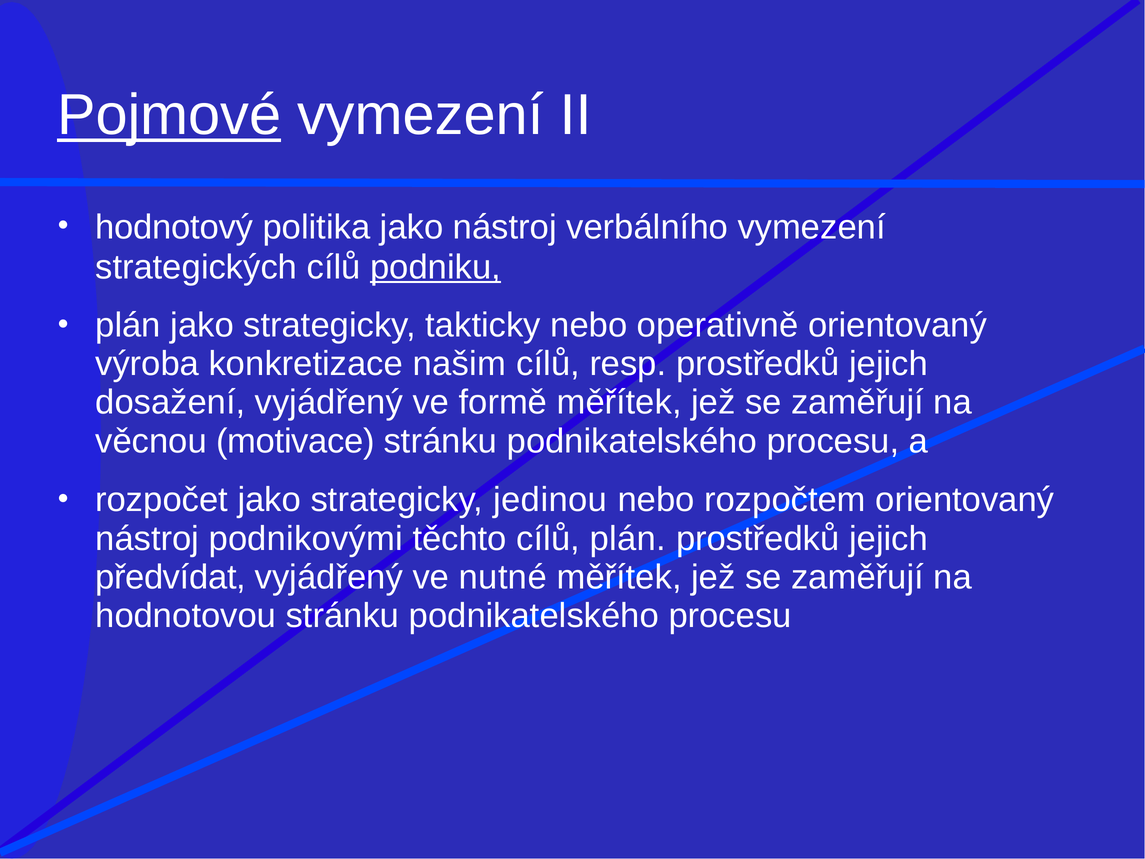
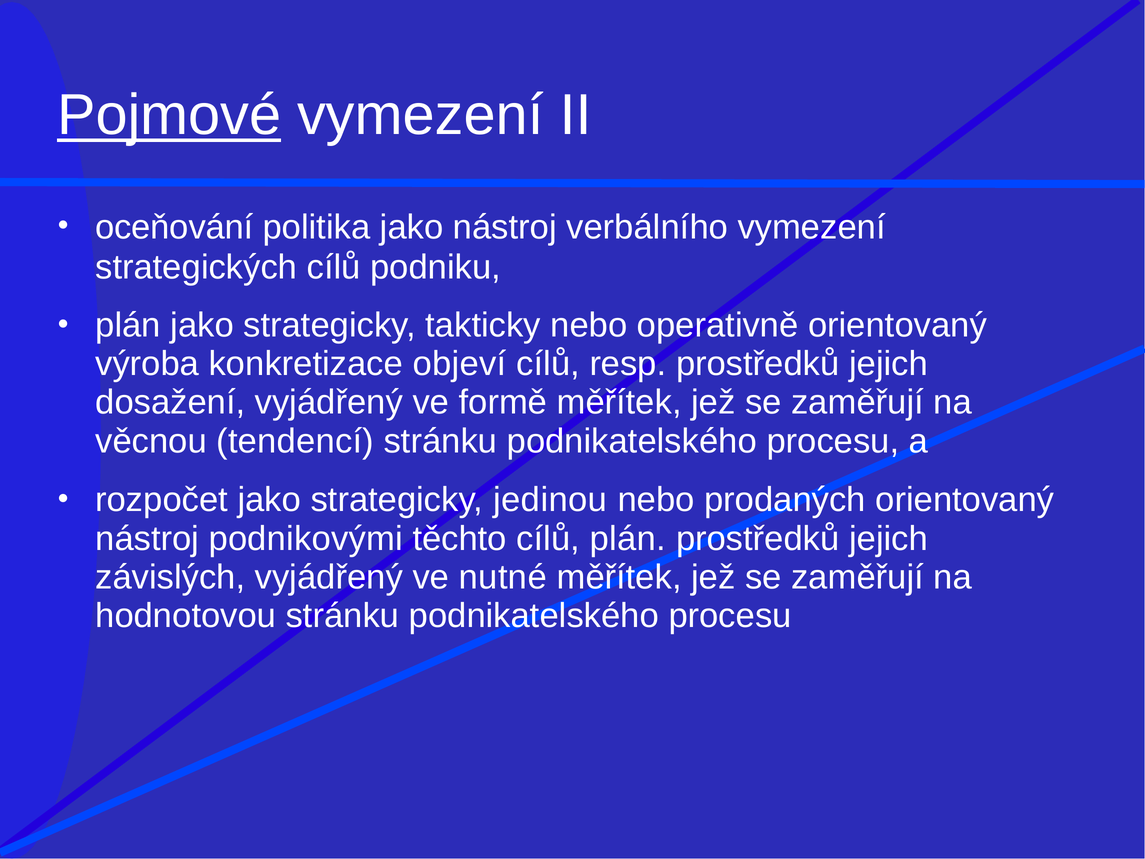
hodnotový: hodnotový -> oceňování (174, 227)
podniku underline: present -> none (436, 267)
našim: našim -> objeví (459, 364)
motivace: motivace -> tendencí (295, 441)
rozpočtem: rozpočtem -> prodaných (785, 500)
předvídat: předvídat -> závislých (170, 577)
